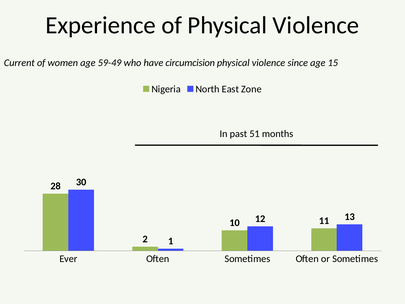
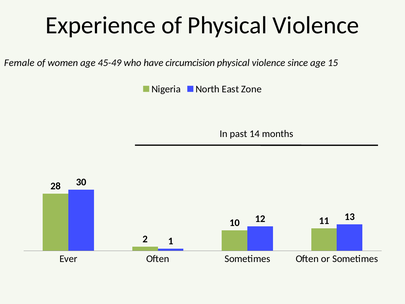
Current: Current -> Female (19, 63)
59-49: 59-49 -> 45-49 (110, 63)
51: 51 -> 14 (255, 134)
